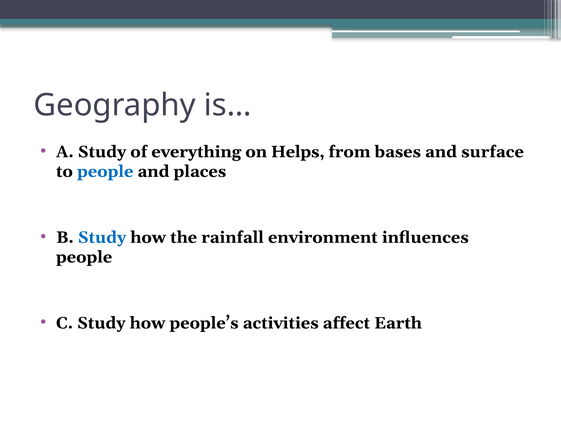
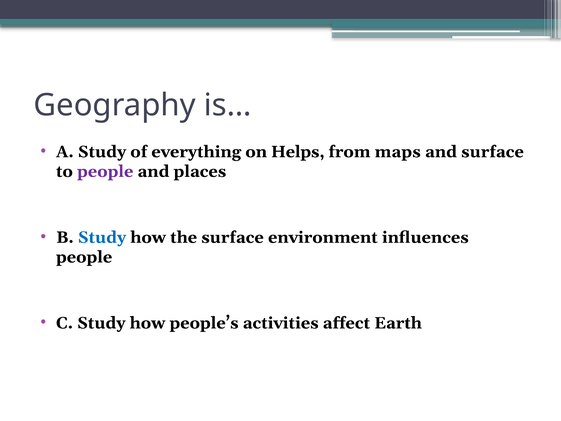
bases: bases -> maps (398, 152)
people colour: blue -> purple (105, 171)
the rainfall: rainfall -> surface (233, 237)
